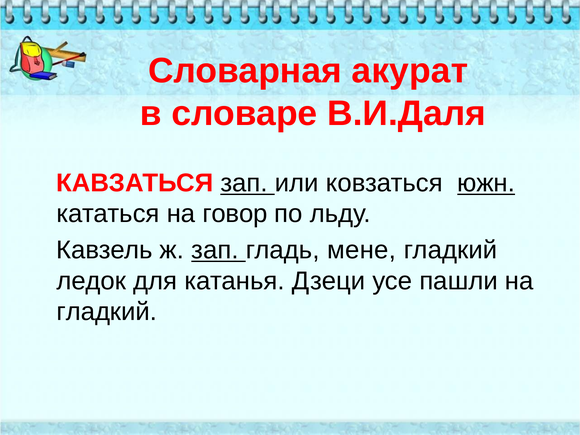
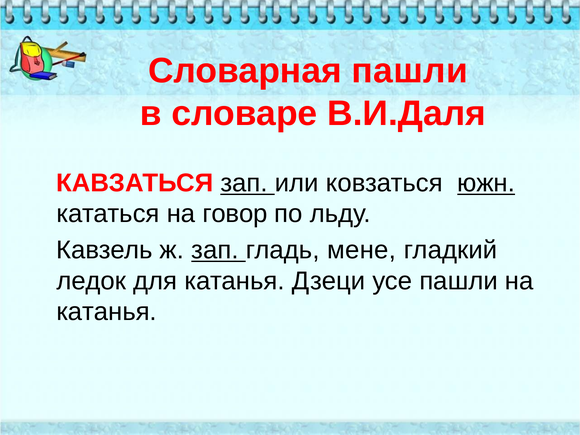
Словарная акурат: акурат -> пашли (410, 71)
гладкий: гладкий -> катанья (107, 312)
